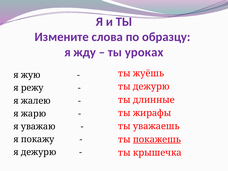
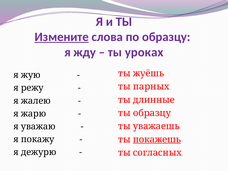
Измените underline: none -> present (62, 37)
ты дежурю: дежурю -> парных (151, 87)
ты жирафы: жирафы -> образцу (152, 113)
крышечка: крышечка -> согласных (157, 153)
